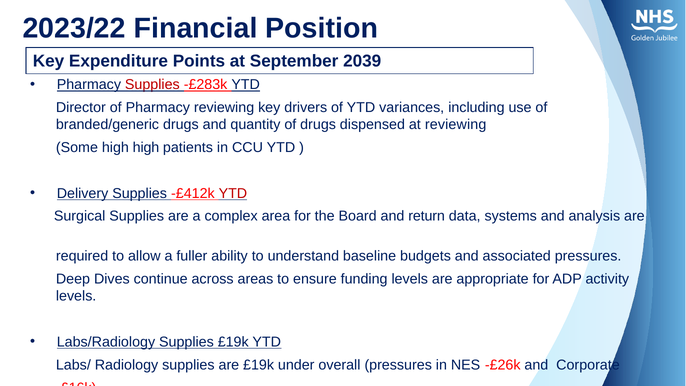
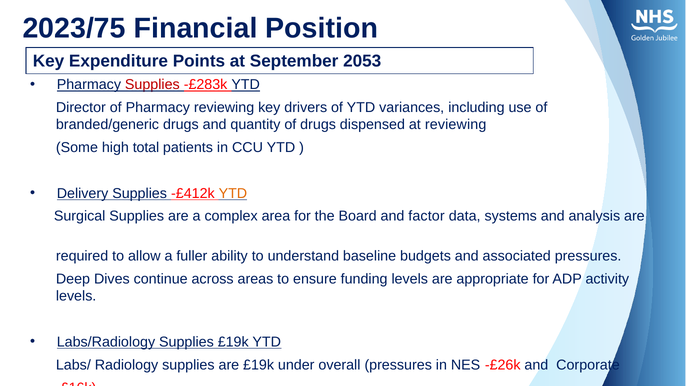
2023/22: 2023/22 -> 2023/75 (74, 28)
2039: 2039 -> 2053 (362, 61)
high high: high -> total (146, 148)
YTD colour: red -> orange (233, 193)
return: return -> factor (426, 216)
